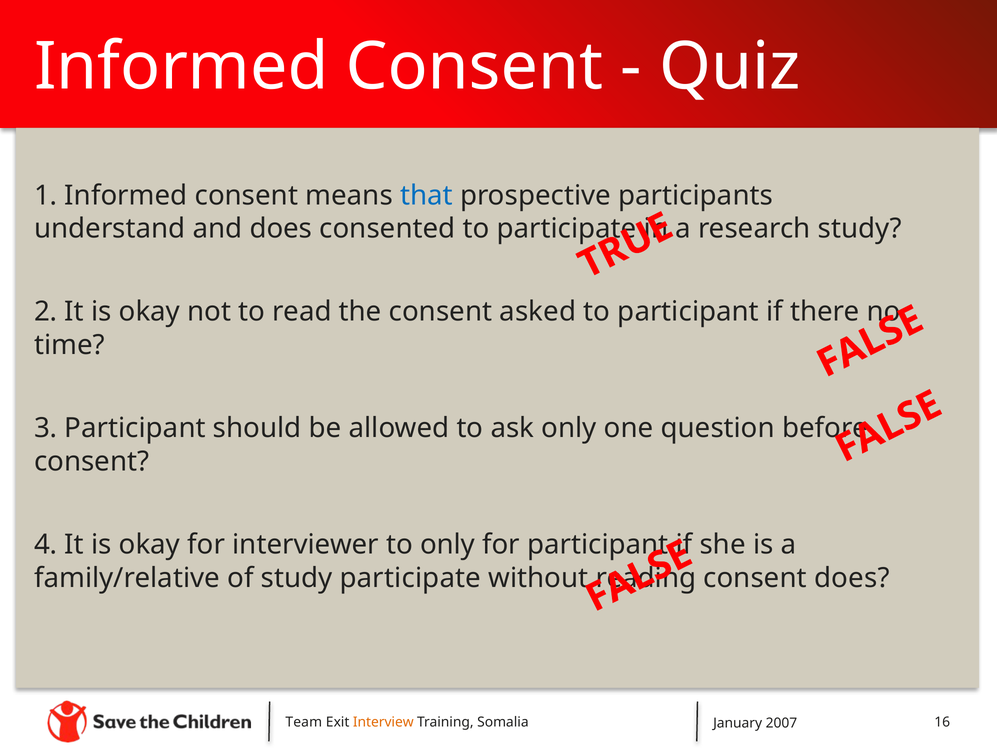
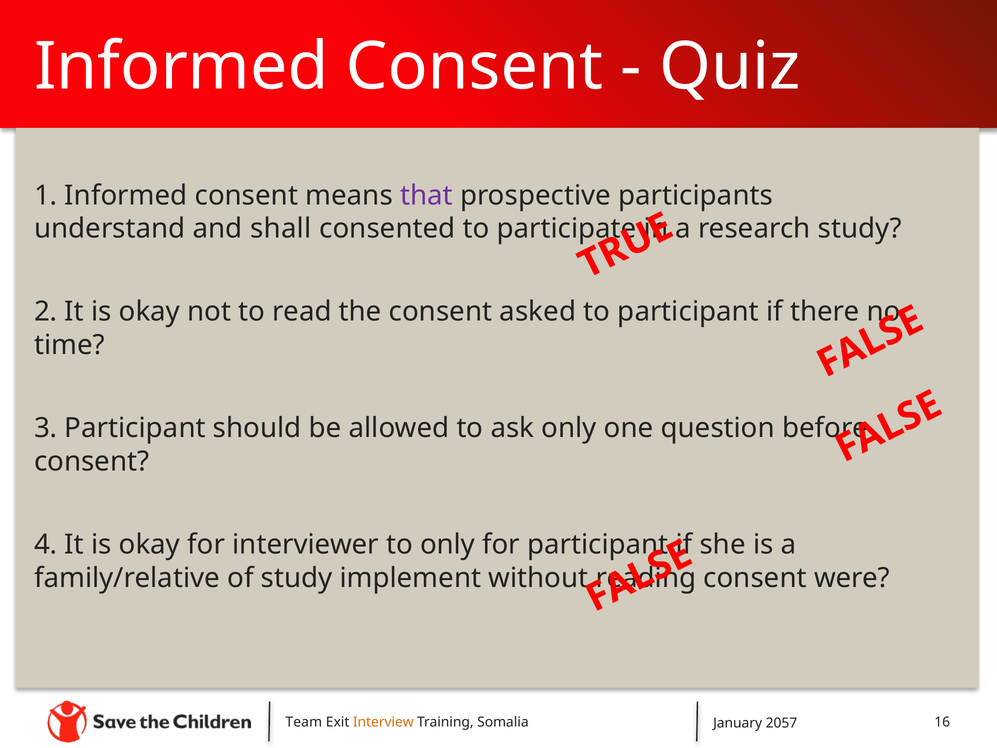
that colour: blue -> purple (426, 195)
and does: does -> shall (281, 229)
study participate: participate -> implement (410, 578)
consent does: does -> were (852, 578)
2007: 2007 -> 2057 (781, 723)
